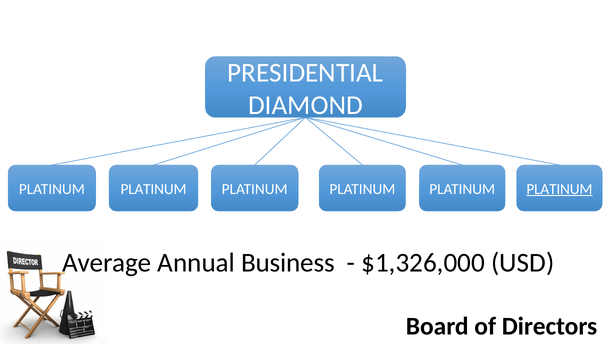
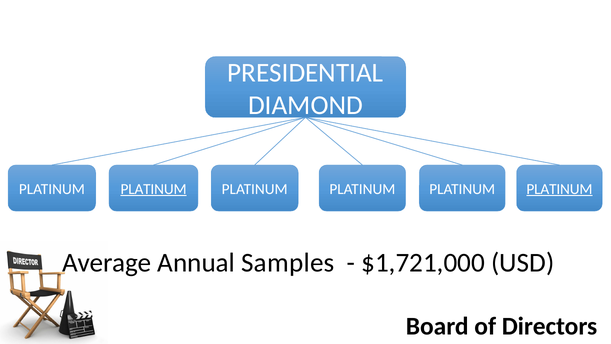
PLATINUM underline: none -> present (154, 189)
Business: Business -> Samples (288, 263)
$1,326,000: $1,326,000 -> $1,721,000 (423, 263)
